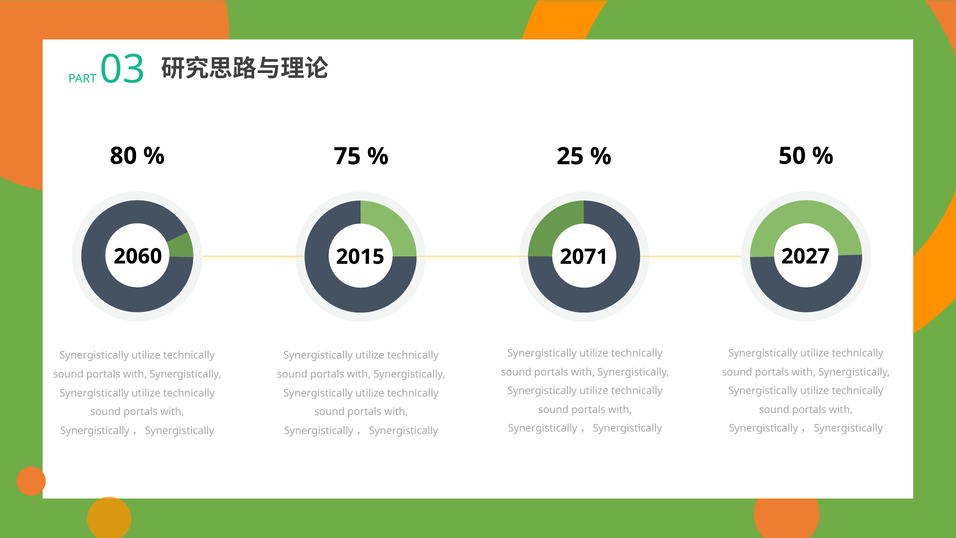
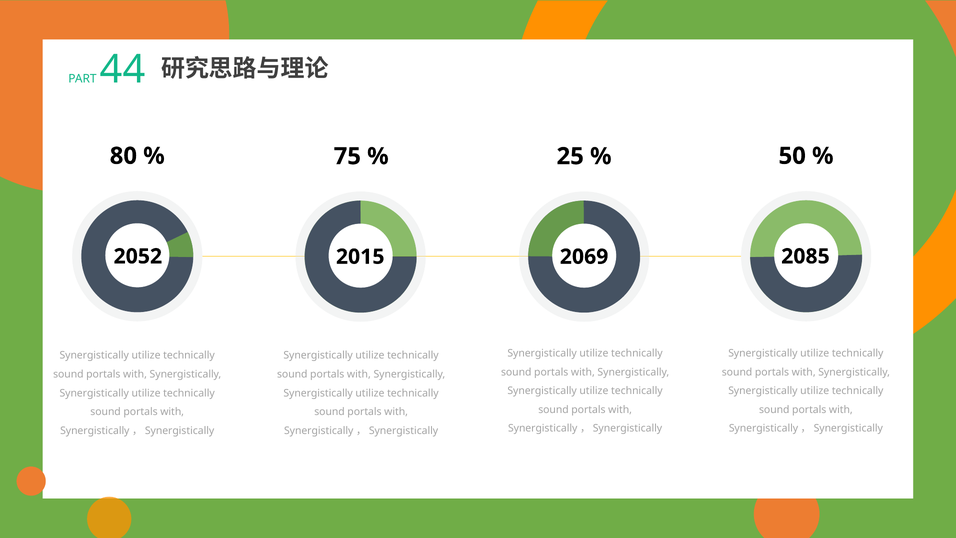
03: 03 -> 44 (123, 70)
2060: 2060 -> 2052 (138, 256)
2027: 2027 -> 2085 (805, 256)
2071: 2071 -> 2069 (584, 257)
